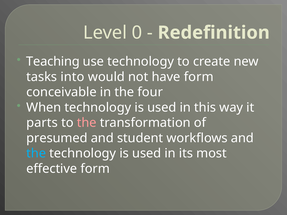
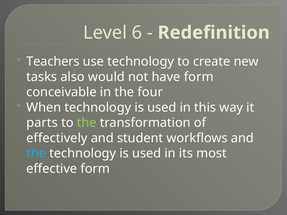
0: 0 -> 6 (137, 33)
Teaching: Teaching -> Teachers (53, 62)
into: into -> also (73, 77)
the colour: pink -> light green (87, 123)
presumed: presumed -> effectively (57, 138)
